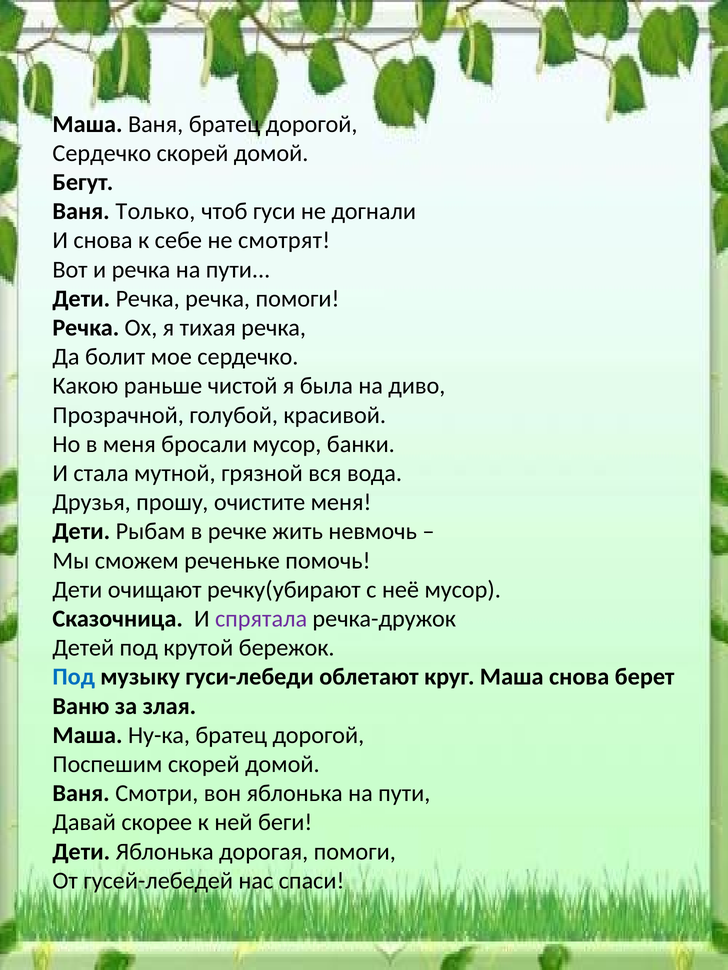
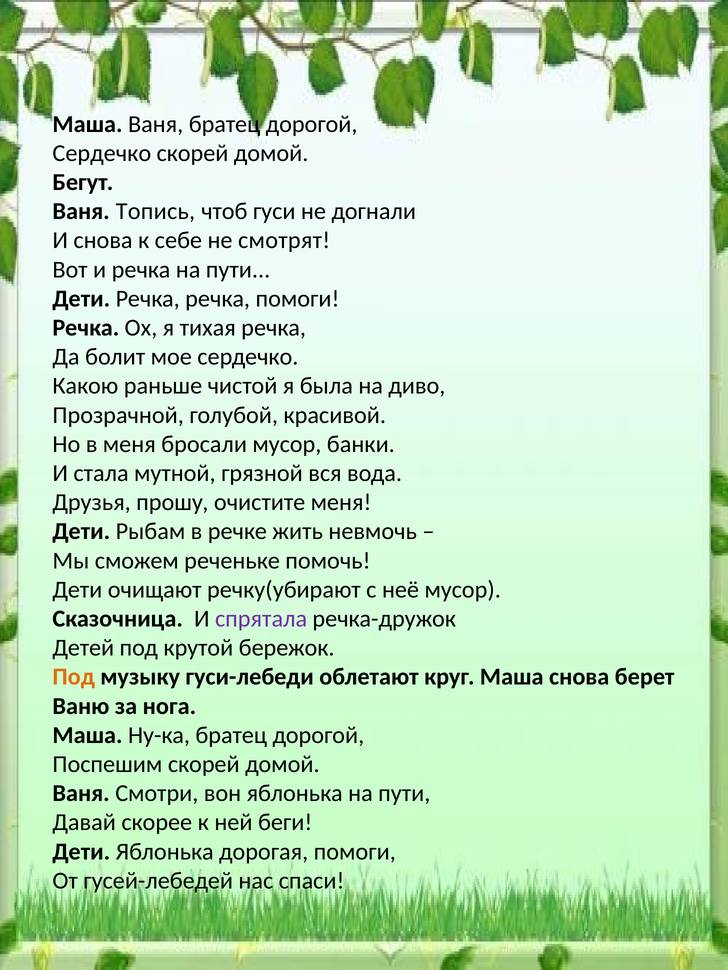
Только: Только -> Топись (155, 212)
Под colour: blue -> orange (74, 677)
злая: злая -> нога (169, 707)
